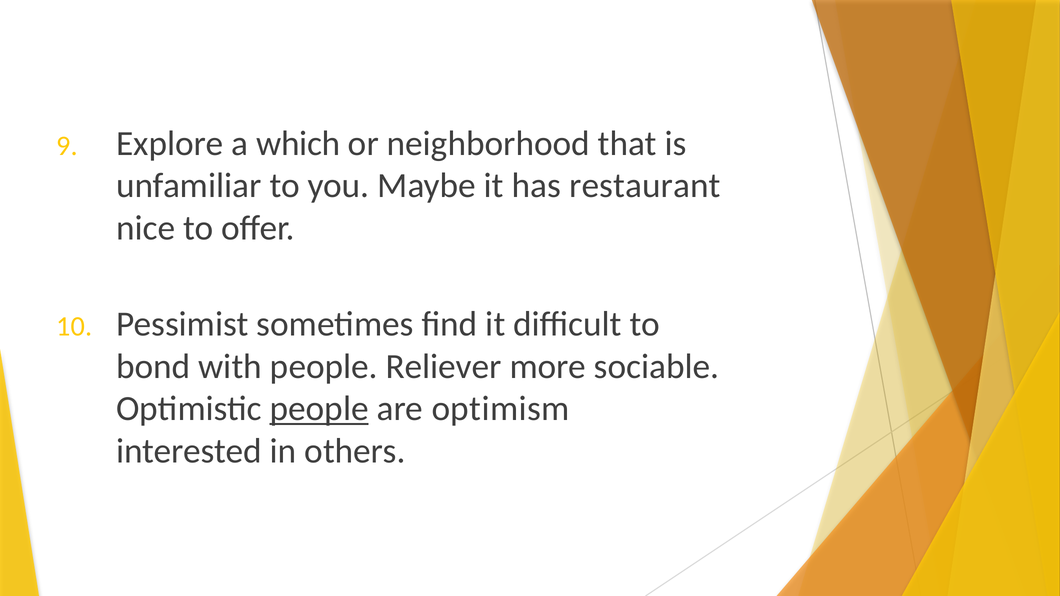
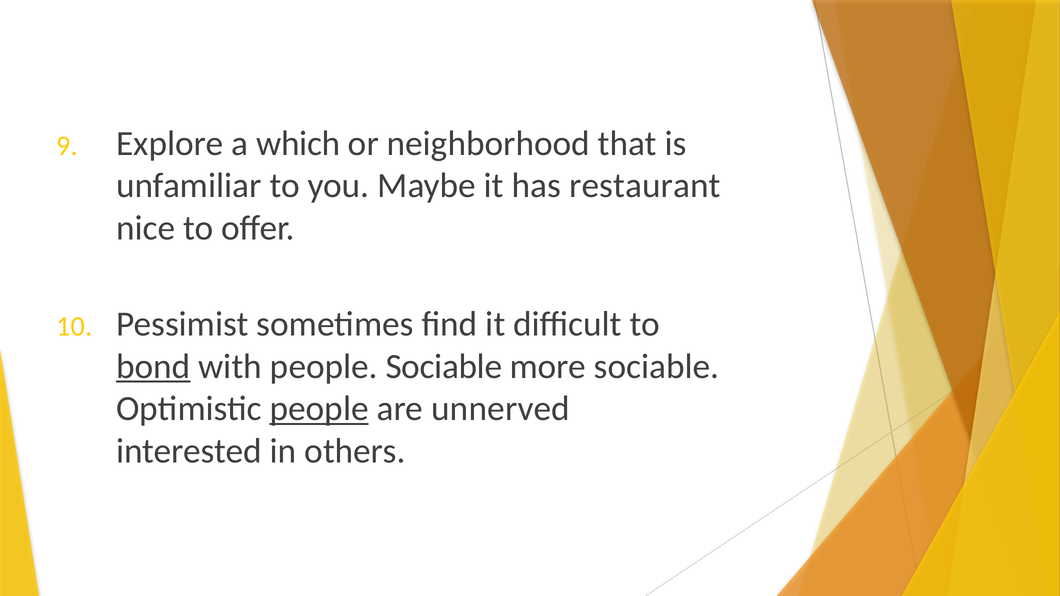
bond underline: none -> present (153, 367)
people Reliever: Reliever -> Sociable (444, 367)
optimism: optimism -> unnerved (501, 409)
